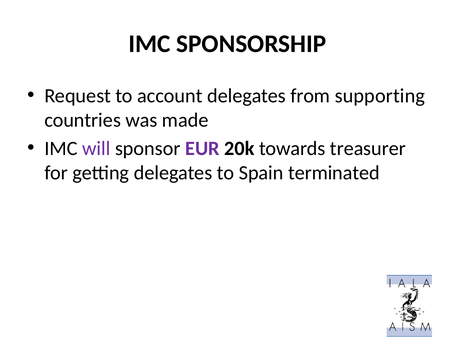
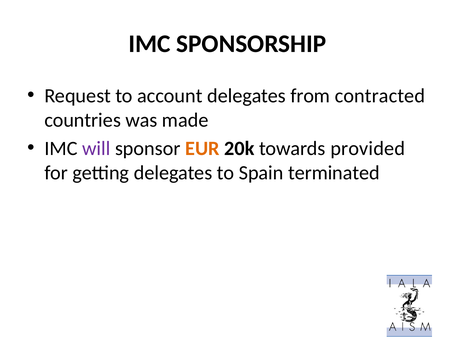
supporting: supporting -> contracted (380, 95)
EUR colour: purple -> orange (202, 148)
treasurer: treasurer -> provided (368, 148)
